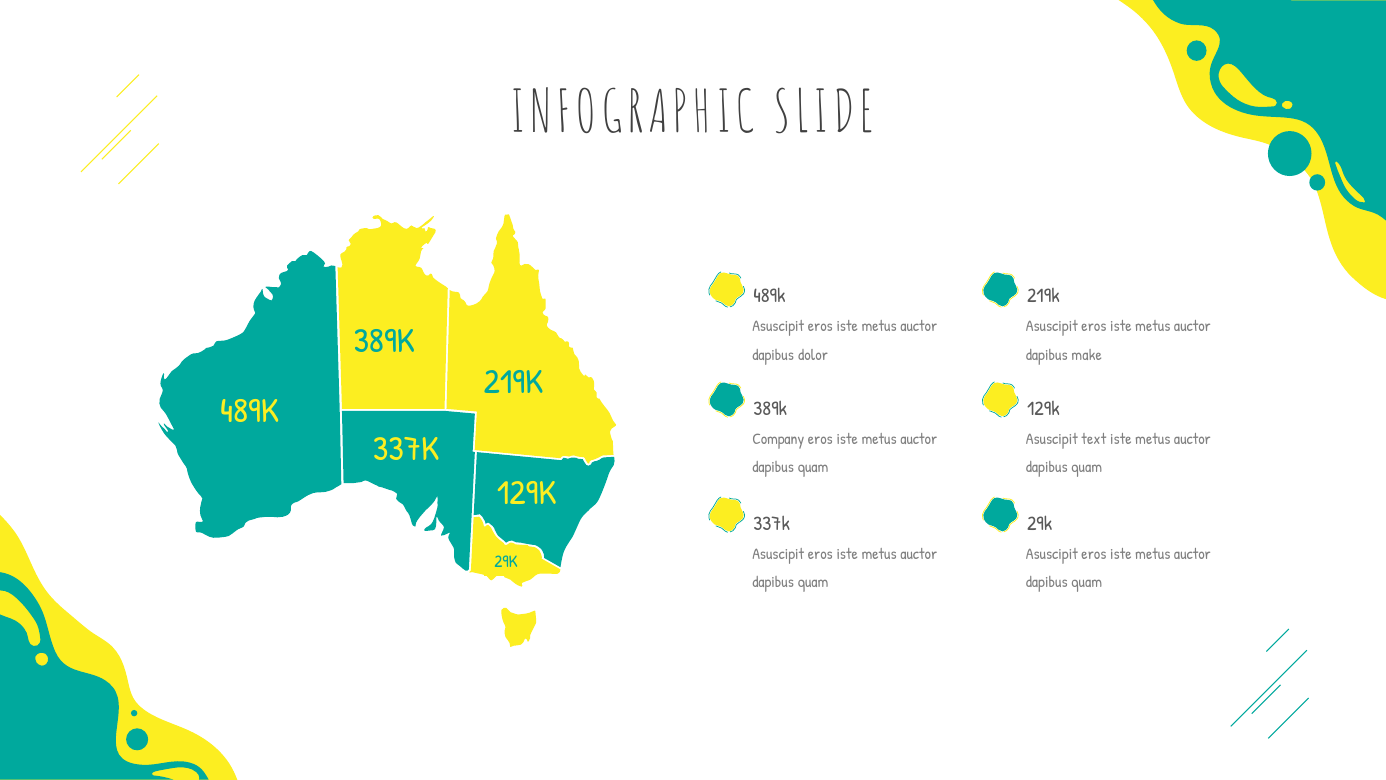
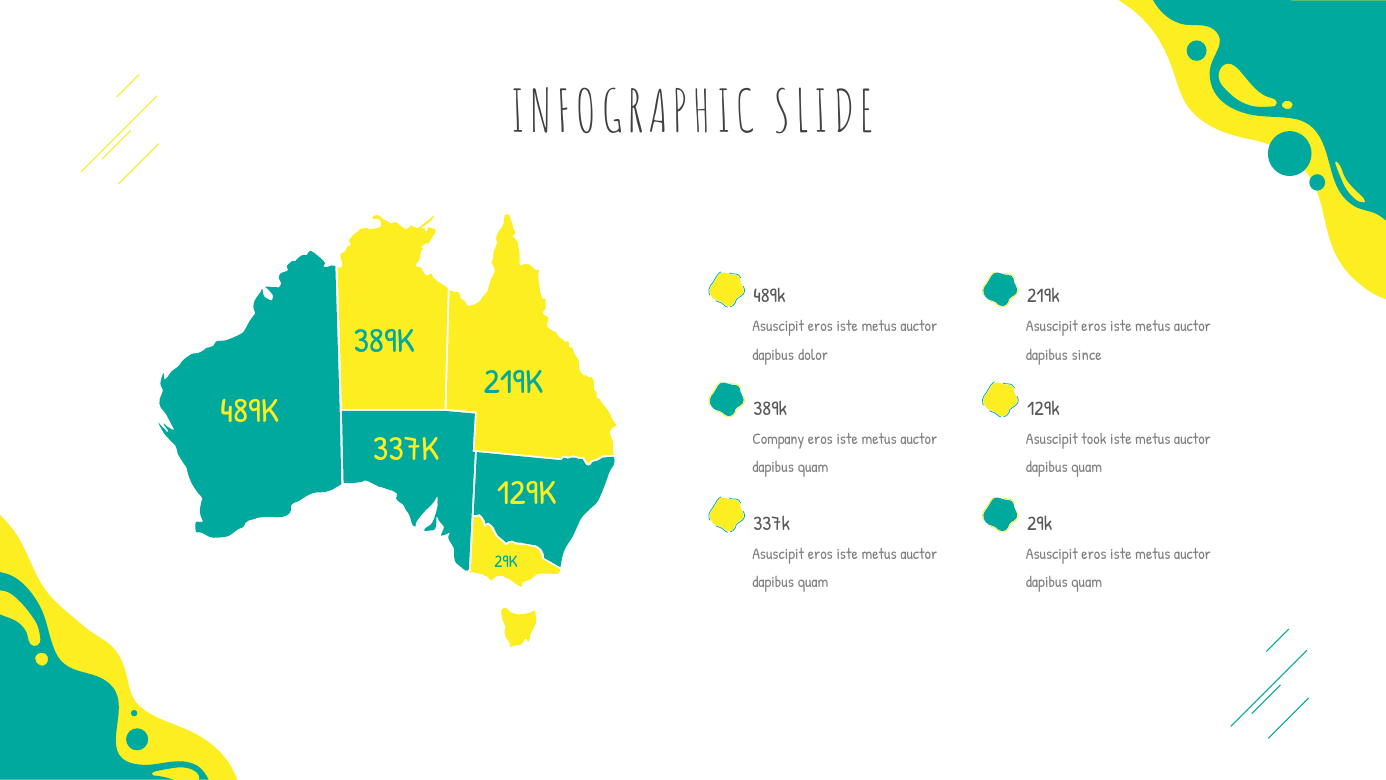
make: make -> since (1087, 355)
text: text -> took (1094, 439)
